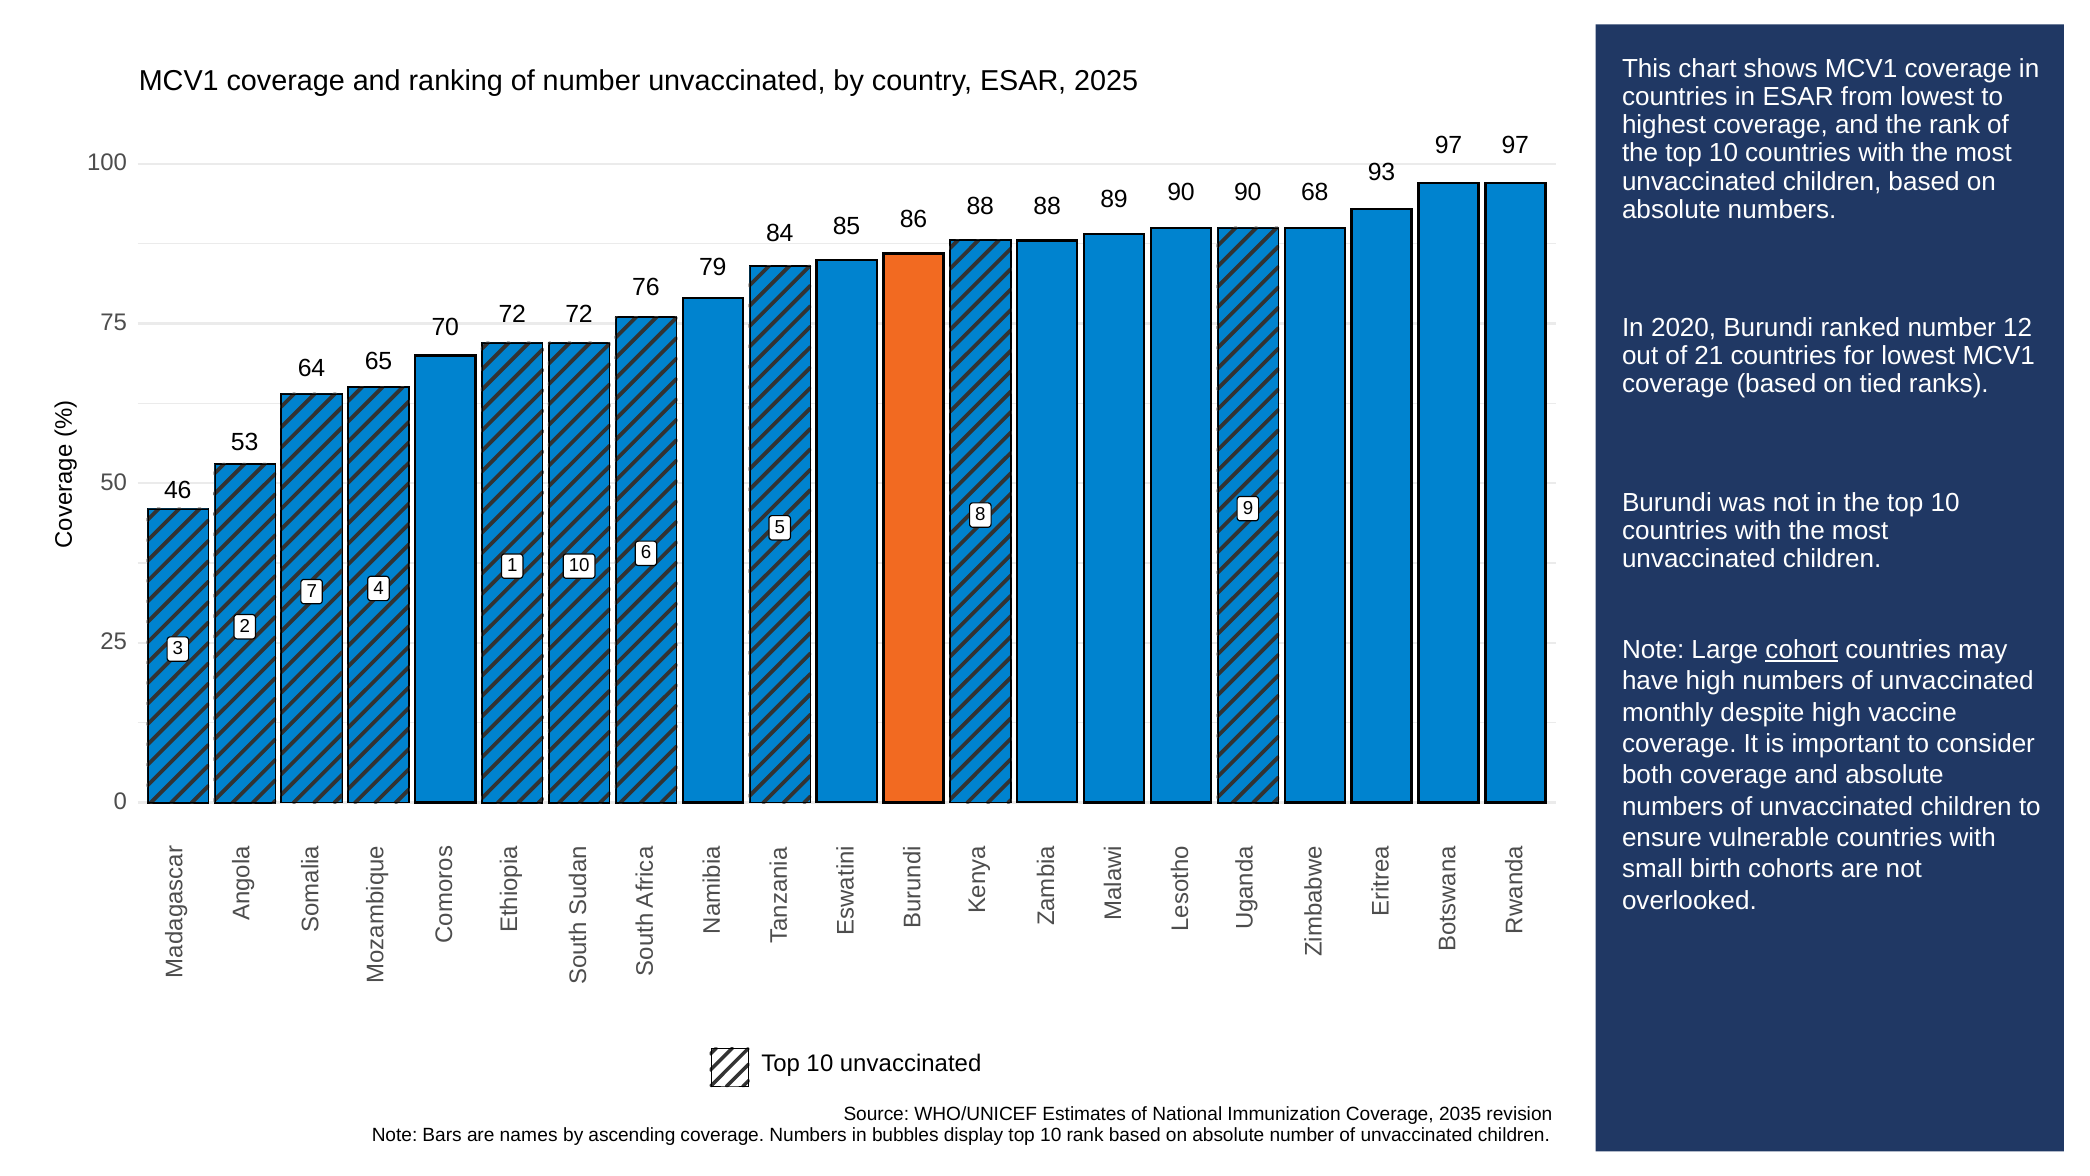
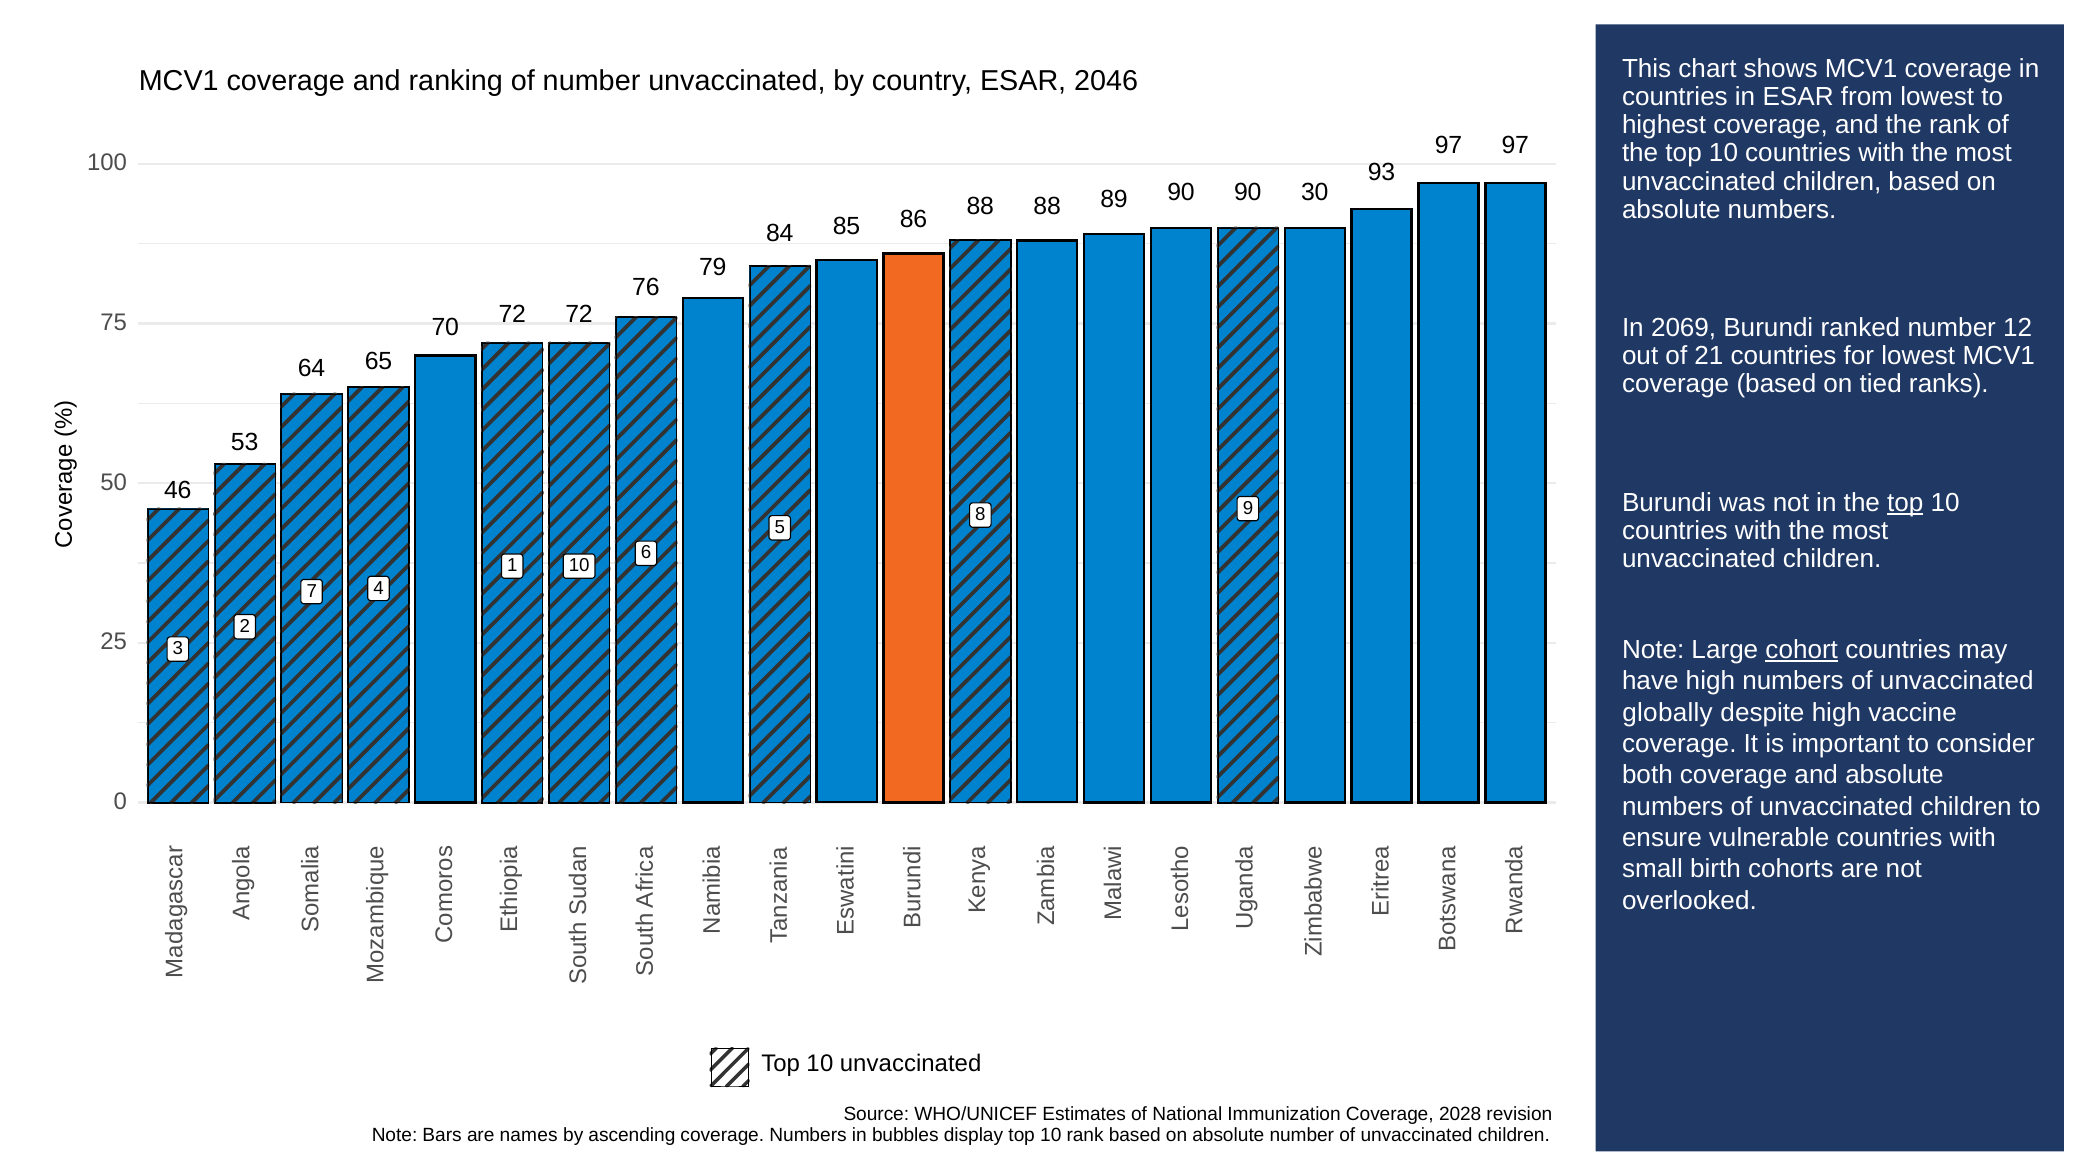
2025: 2025 -> 2046 (1106, 81)
68: 68 -> 30 (1315, 192)
2020: 2020 -> 2069 (1684, 328)
top underline: none -> present (1905, 502)
monthly: monthly -> globally (1668, 712)
2035: 2035 -> 2028 (1460, 1114)
